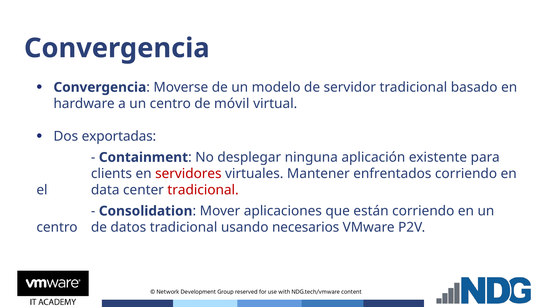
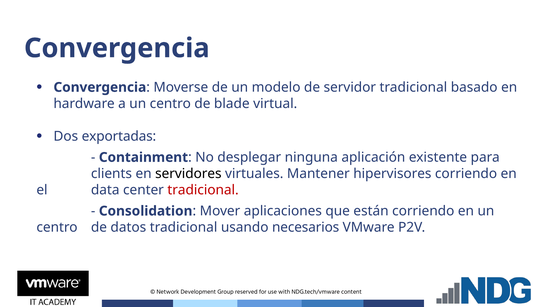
móvil: móvil -> blade (232, 104)
servidores colour: red -> black (188, 173)
enfrentados: enfrentados -> hipervisores (392, 173)
